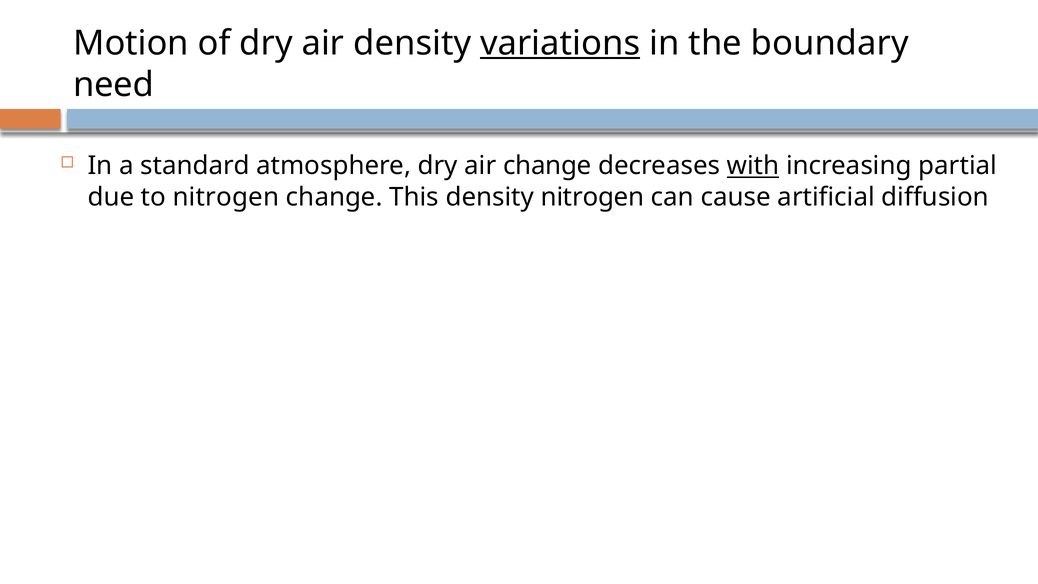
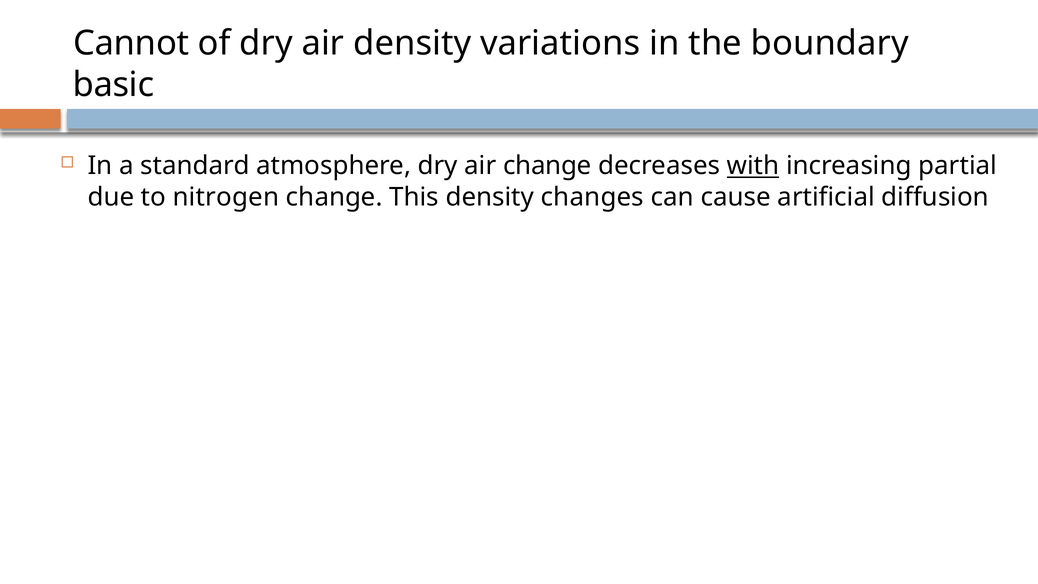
Motion: Motion -> Cannot (131, 43)
variations underline: present -> none (560, 43)
need: need -> basic (113, 85)
density nitrogen: nitrogen -> changes (592, 197)
